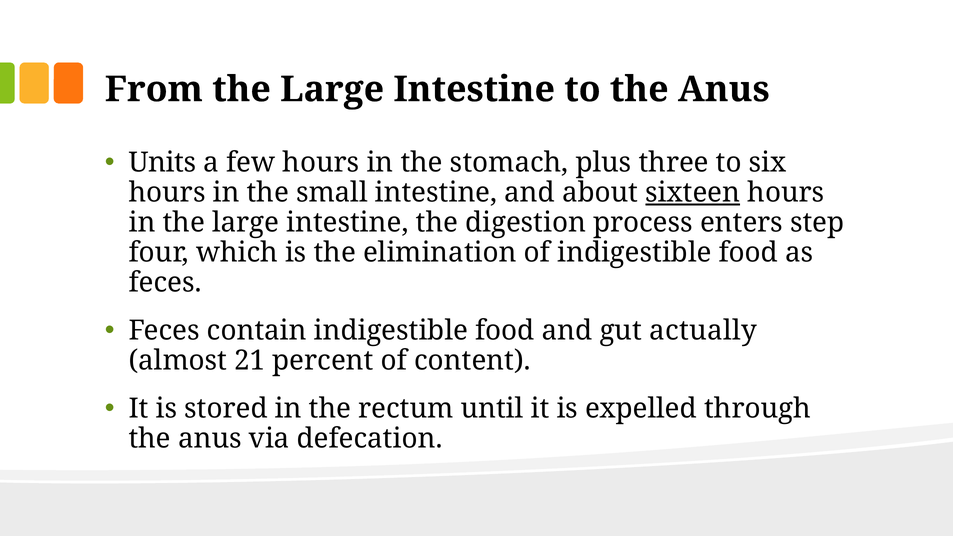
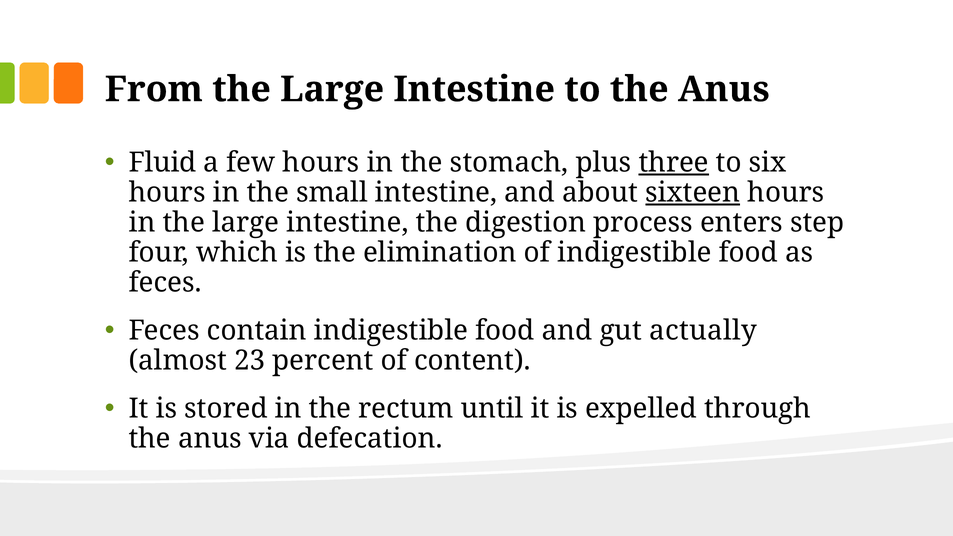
Units: Units -> Fluid (163, 163)
three underline: none -> present (674, 163)
21: 21 -> 23 (250, 361)
